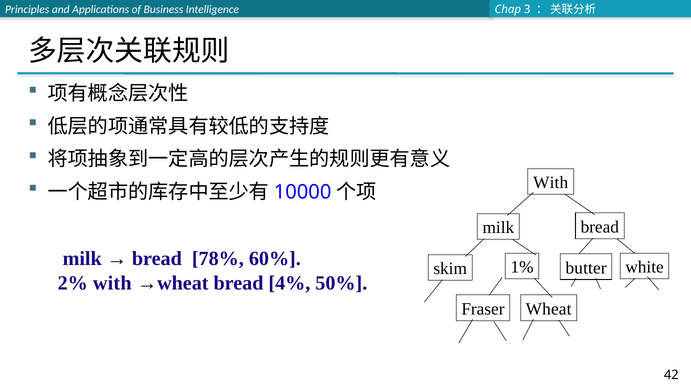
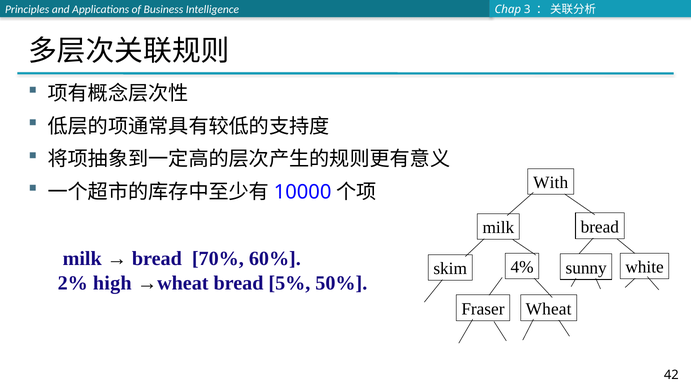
78%: 78% -> 70% (218, 259)
1%: 1% -> 4% (522, 268)
butter: butter -> sunny (586, 268)
2% with: with -> high (112, 283)
4%: 4% -> 5% (289, 283)
